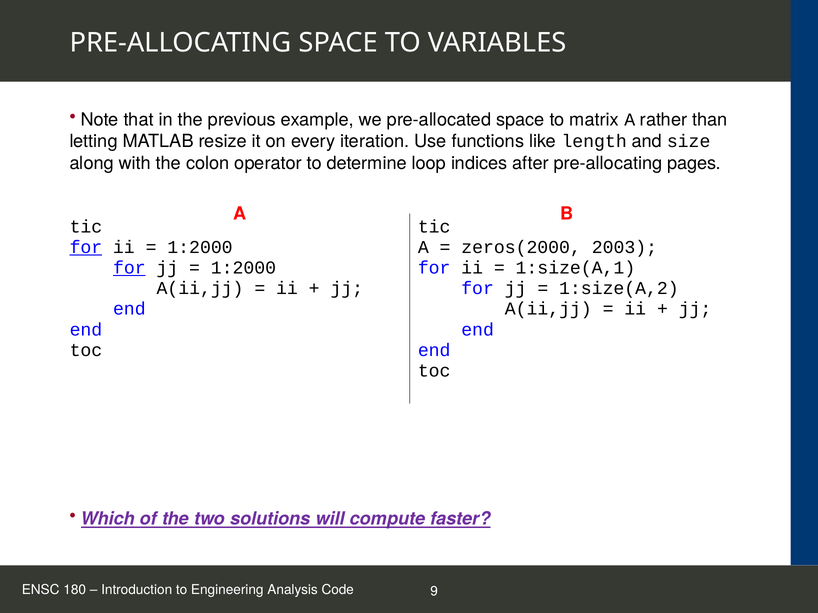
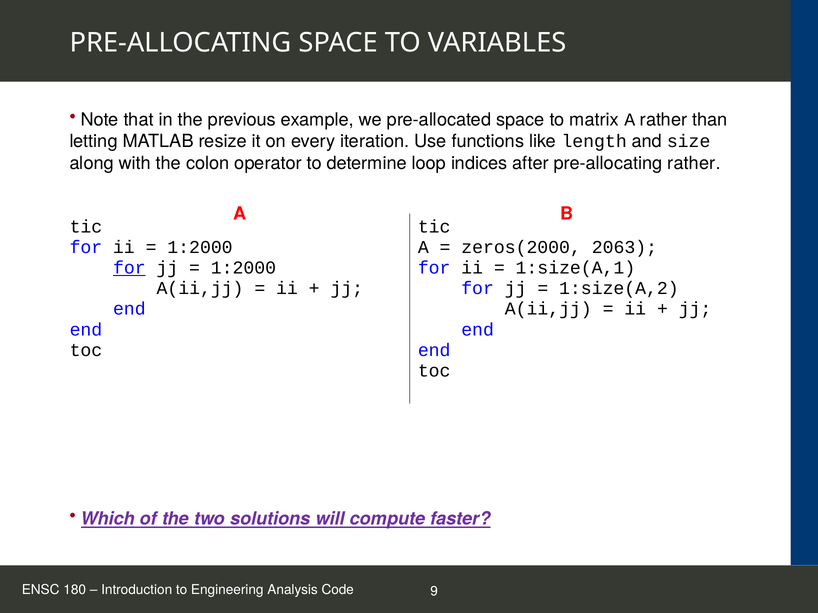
pre-allocating pages: pages -> rather (694, 163)
for underline: present -> none (86, 248)
2003: 2003 -> 2063 (624, 248)
